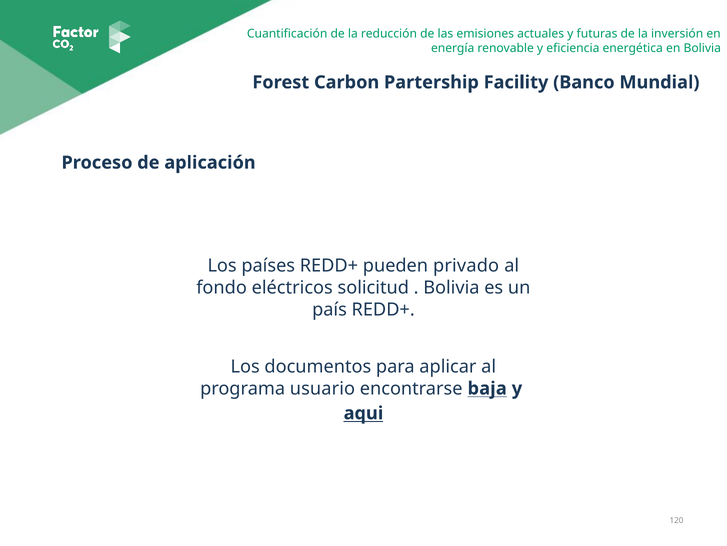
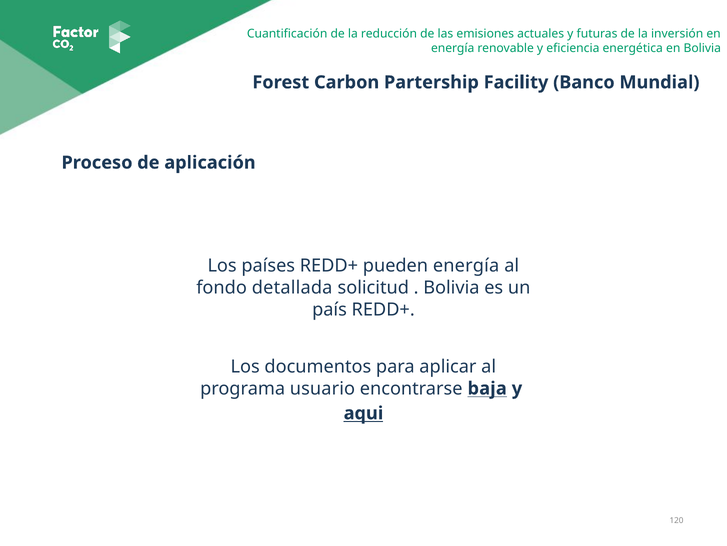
pueden privado: privado -> energía (466, 265)
eléctricos: eléctricos -> detallada (292, 287)
